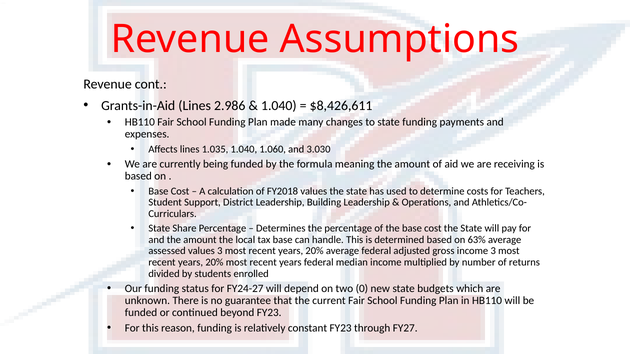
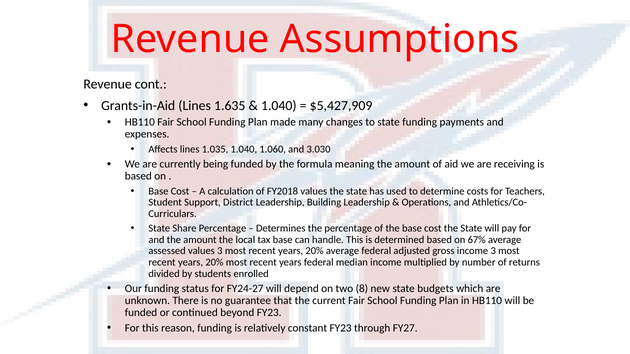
2.986: 2.986 -> 1.635 (230, 106)
$8,426,611: $8,426,611 -> $5,427,909 (341, 106)
63%: 63% -> 67% (477, 240)
0: 0 -> 8 (362, 289)
